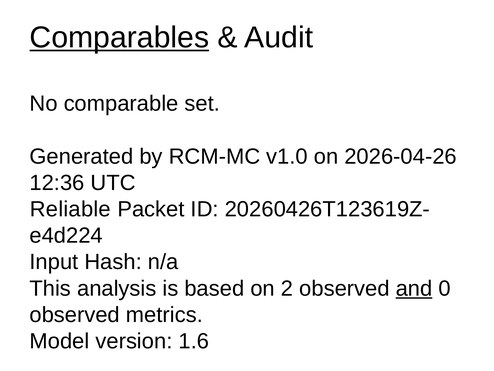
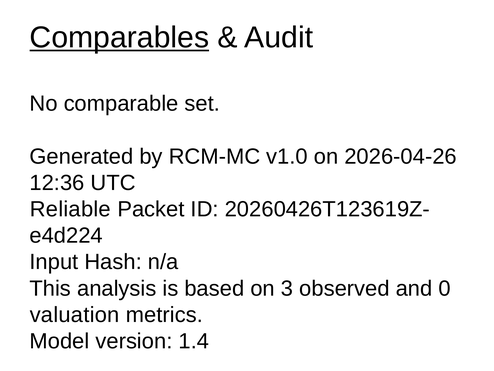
2: 2 -> 3 (287, 288)
and underline: present -> none (414, 288)
observed: observed -> valuation (75, 314)
1.6: 1.6 -> 1.4 (194, 341)
